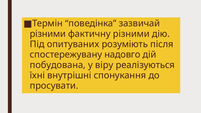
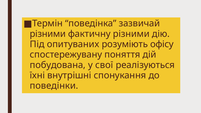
після: після -> офісу (162, 44)
надовго: надовго -> поняття (122, 55)
віру: віру -> свої (104, 65)
просувати: просувати -> поведінки (54, 86)
